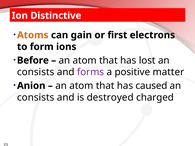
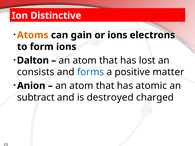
or first: first -> ions (117, 35)
Before: Before -> Dalton (33, 60)
forms colour: purple -> blue (91, 72)
caused: caused -> atomic (151, 86)
consists: consists -> subtract (36, 98)
